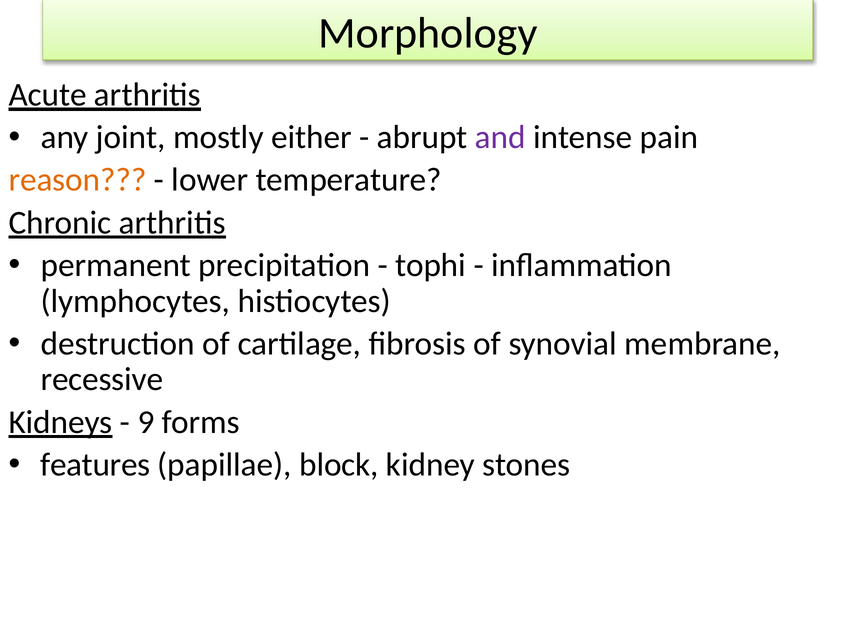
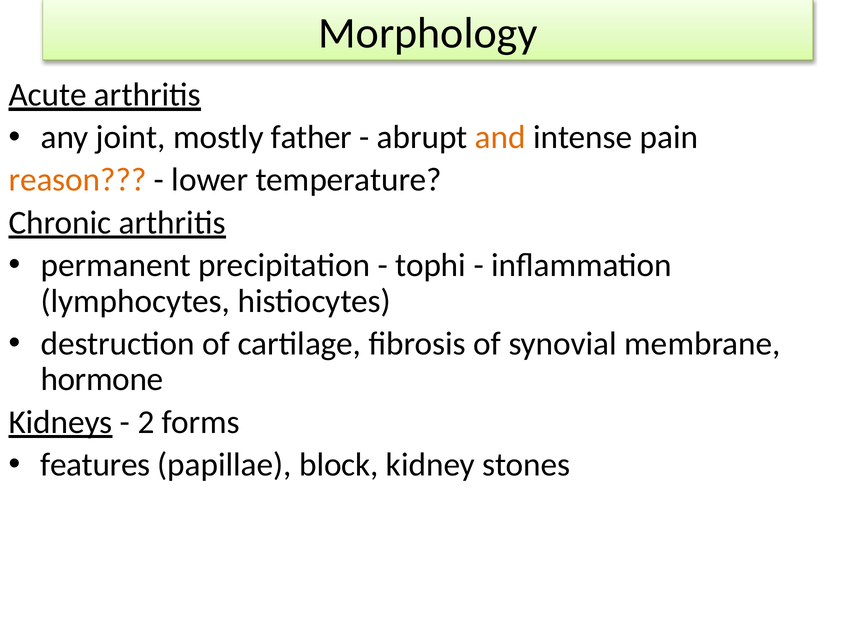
either: either -> father (311, 137)
and colour: purple -> orange (500, 137)
recessive: recessive -> hormone (102, 379)
9: 9 -> 2 (146, 422)
